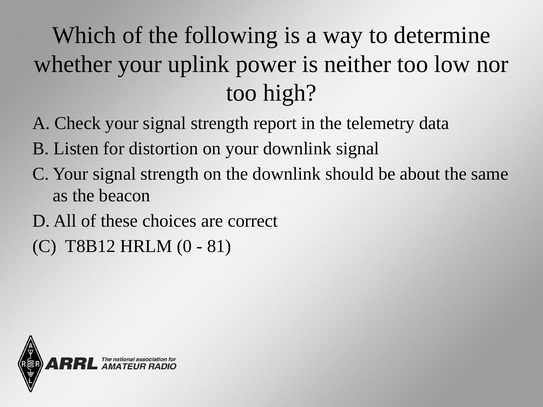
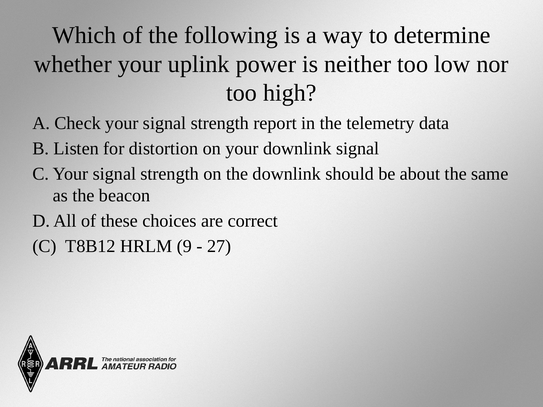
0: 0 -> 9 (184, 246)
81: 81 -> 27 (219, 246)
